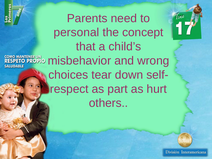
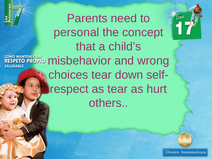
as part: part -> tear (118, 89)
